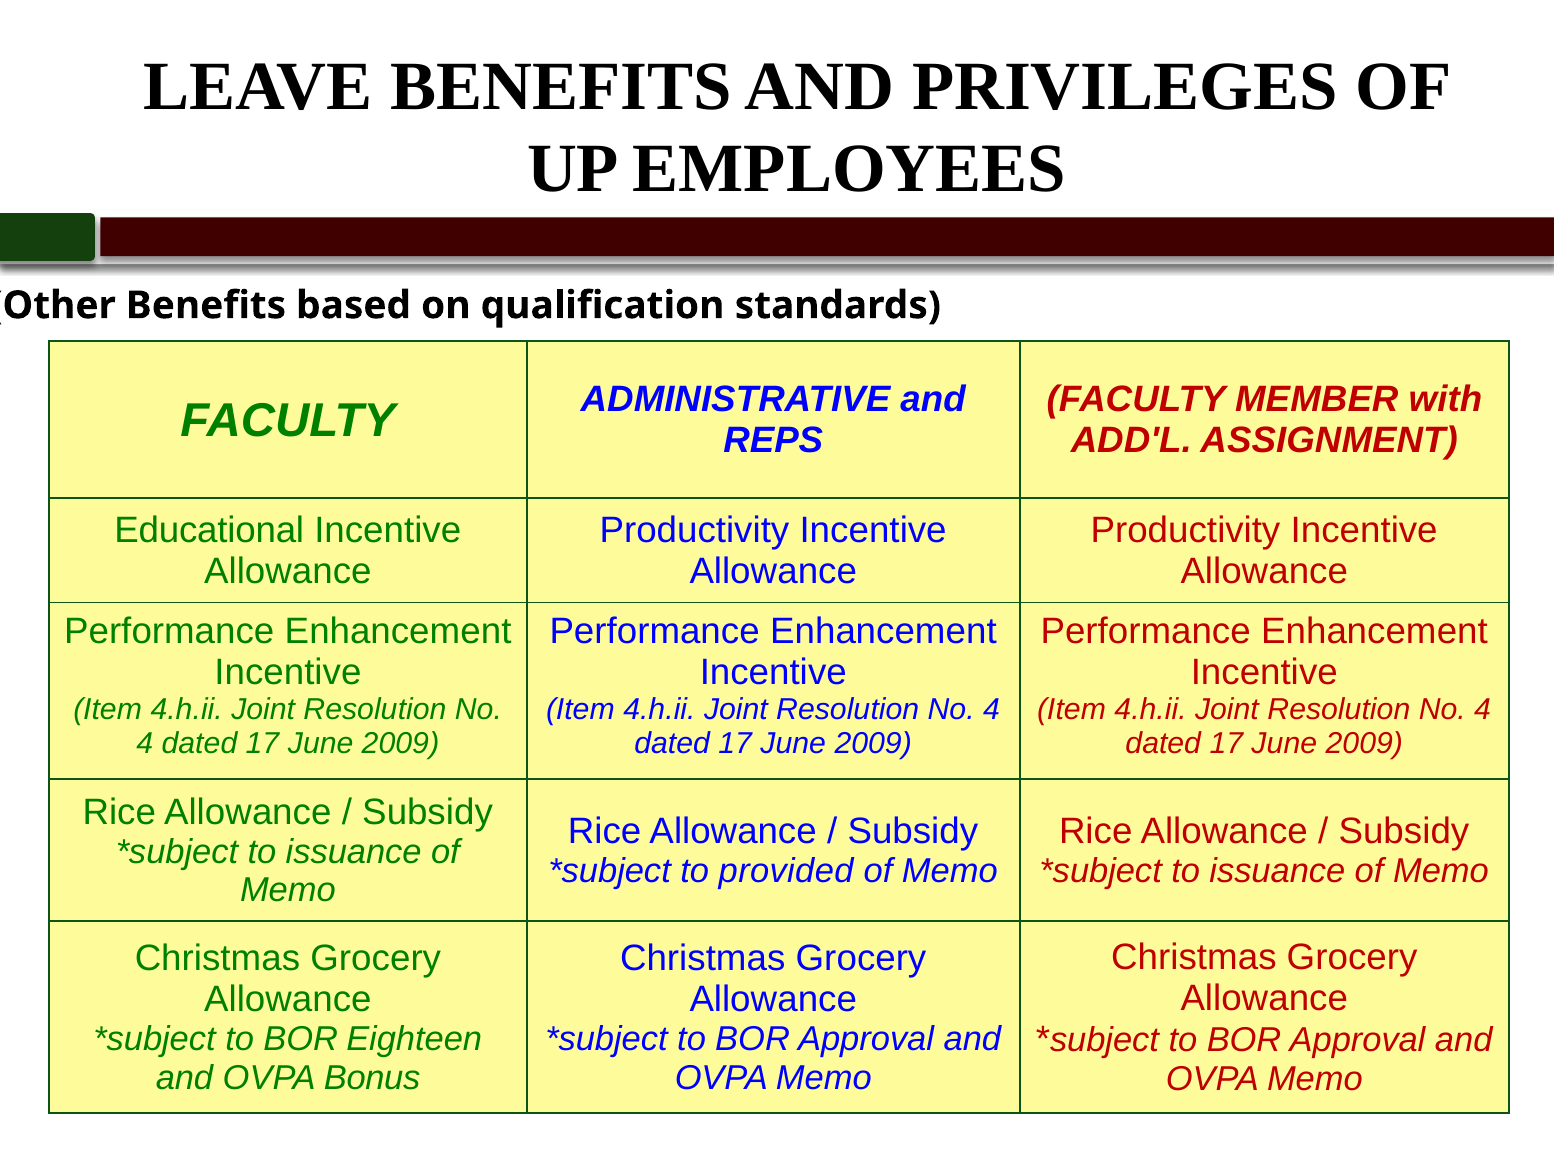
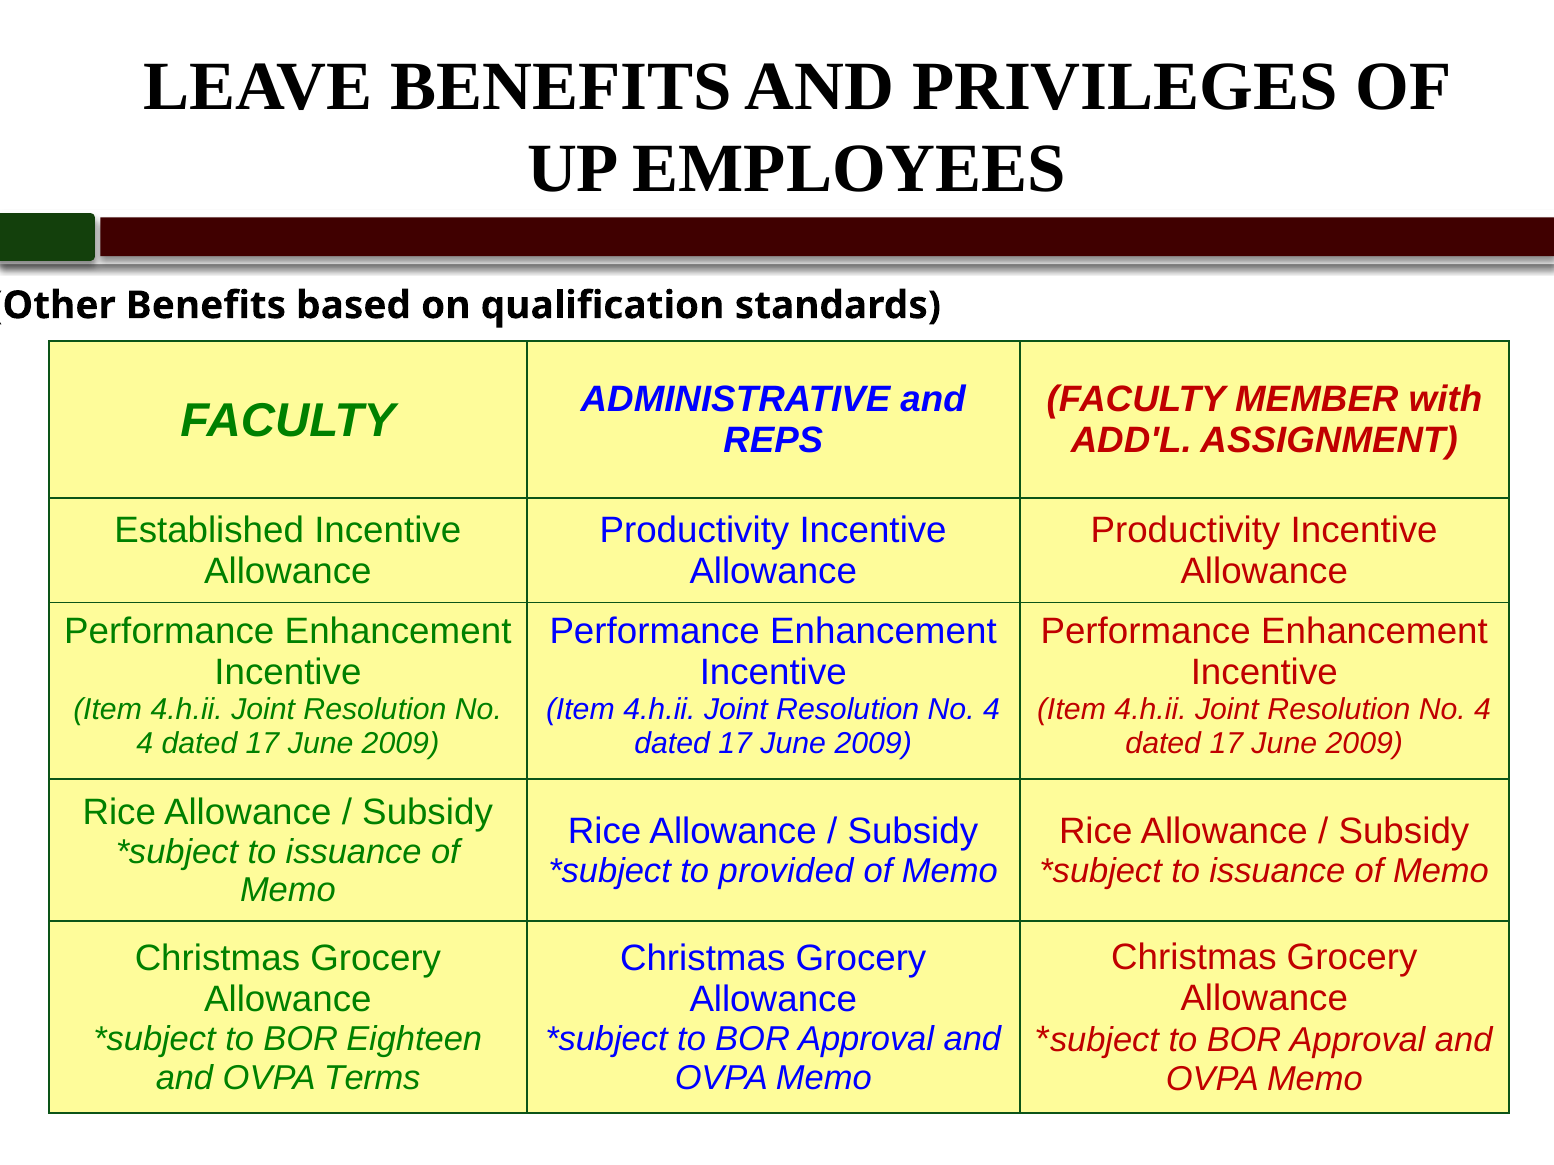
Educational: Educational -> Established (209, 531)
Bonus: Bonus -> Terms (372, 1078)
